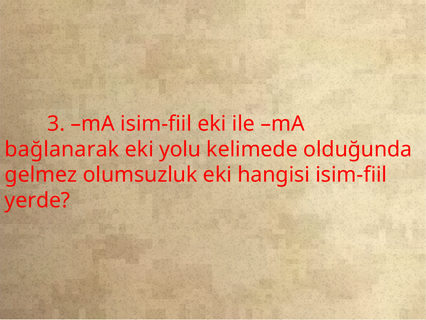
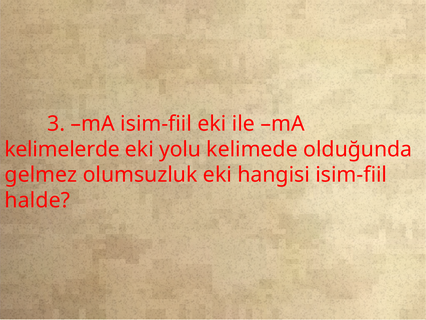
bağlanarak: bağlanarak -> kelimelerde (62, 149)
yerde: yerde -> halde (37, 200)
